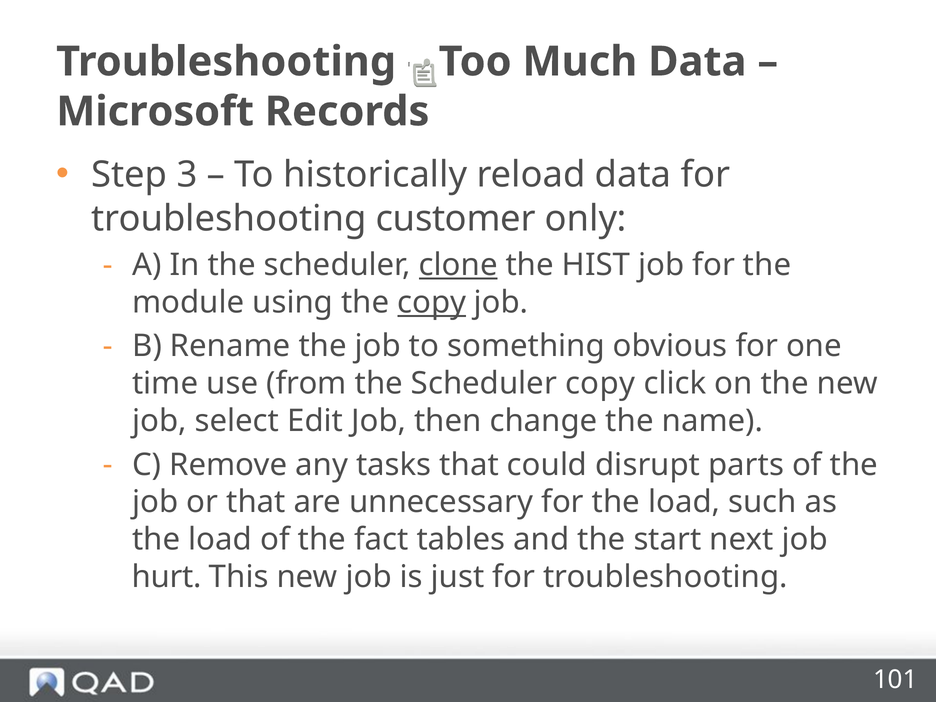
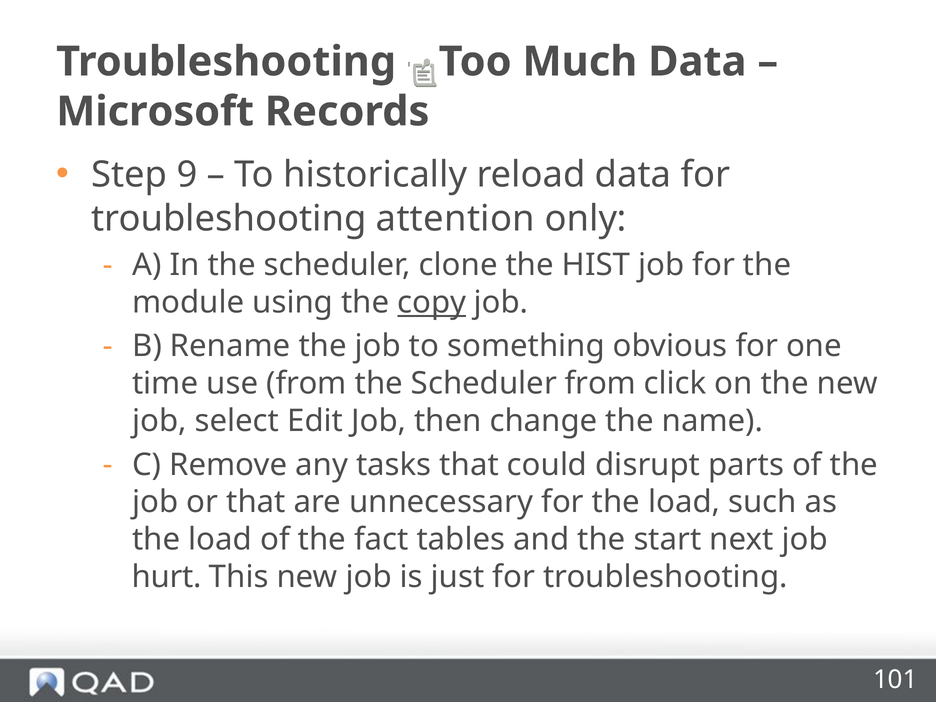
3: 3 -> 9 (187, 175)
customer: customer -> attention (455, 219)
clone underline: present -> none (458, 265)
Scheduler copy: copy -> from (600, 384)
